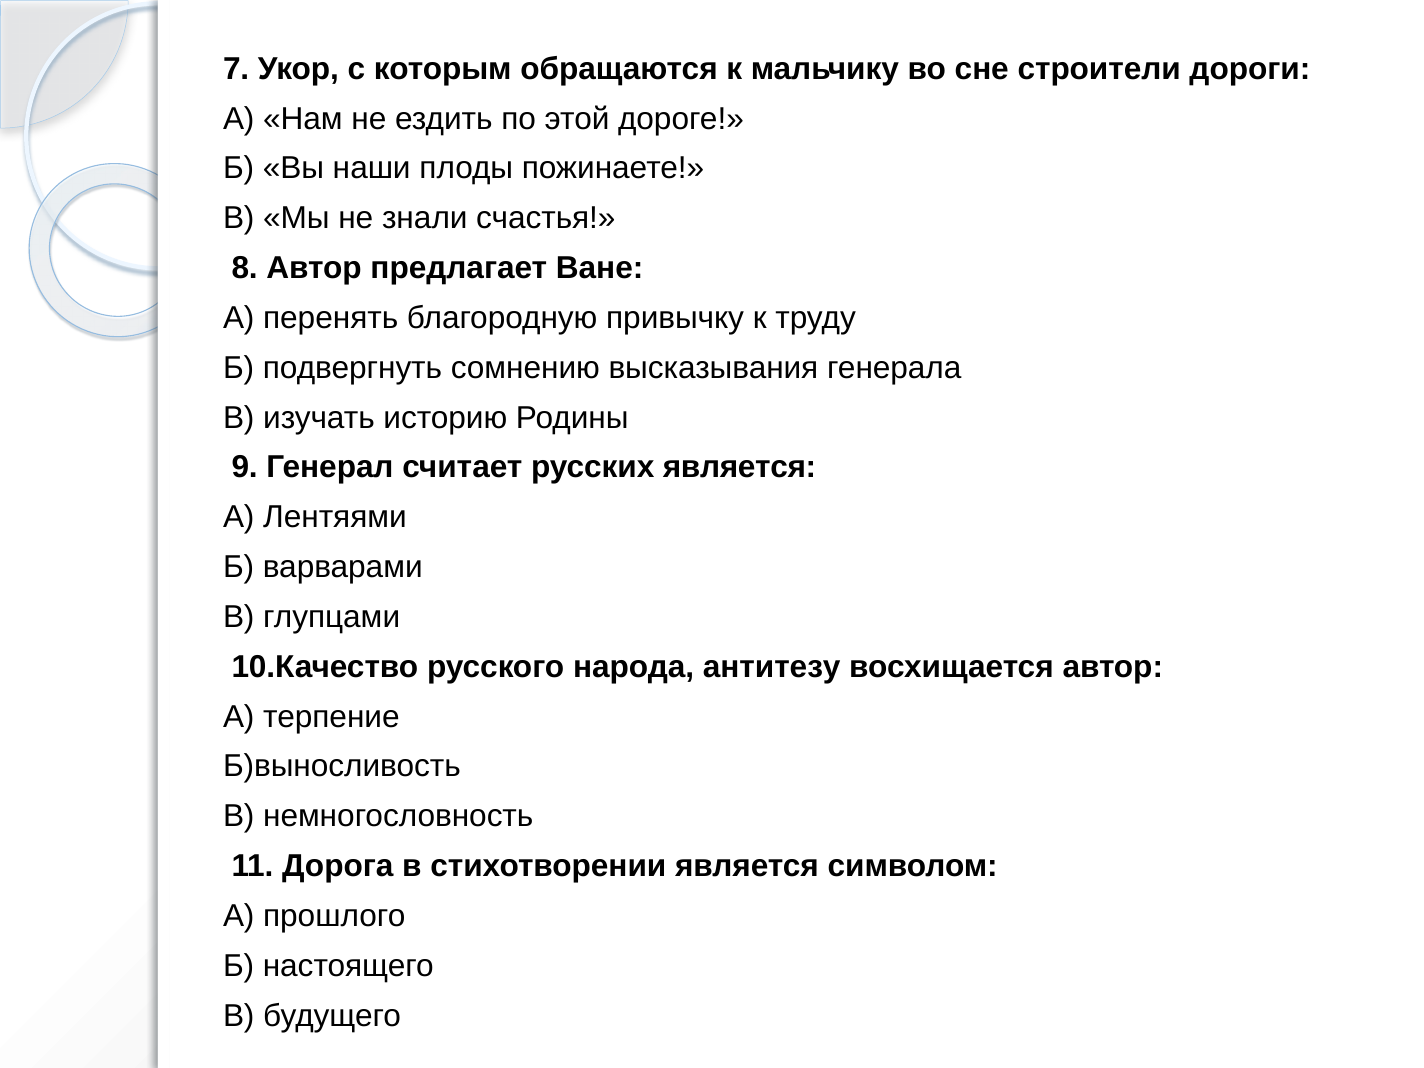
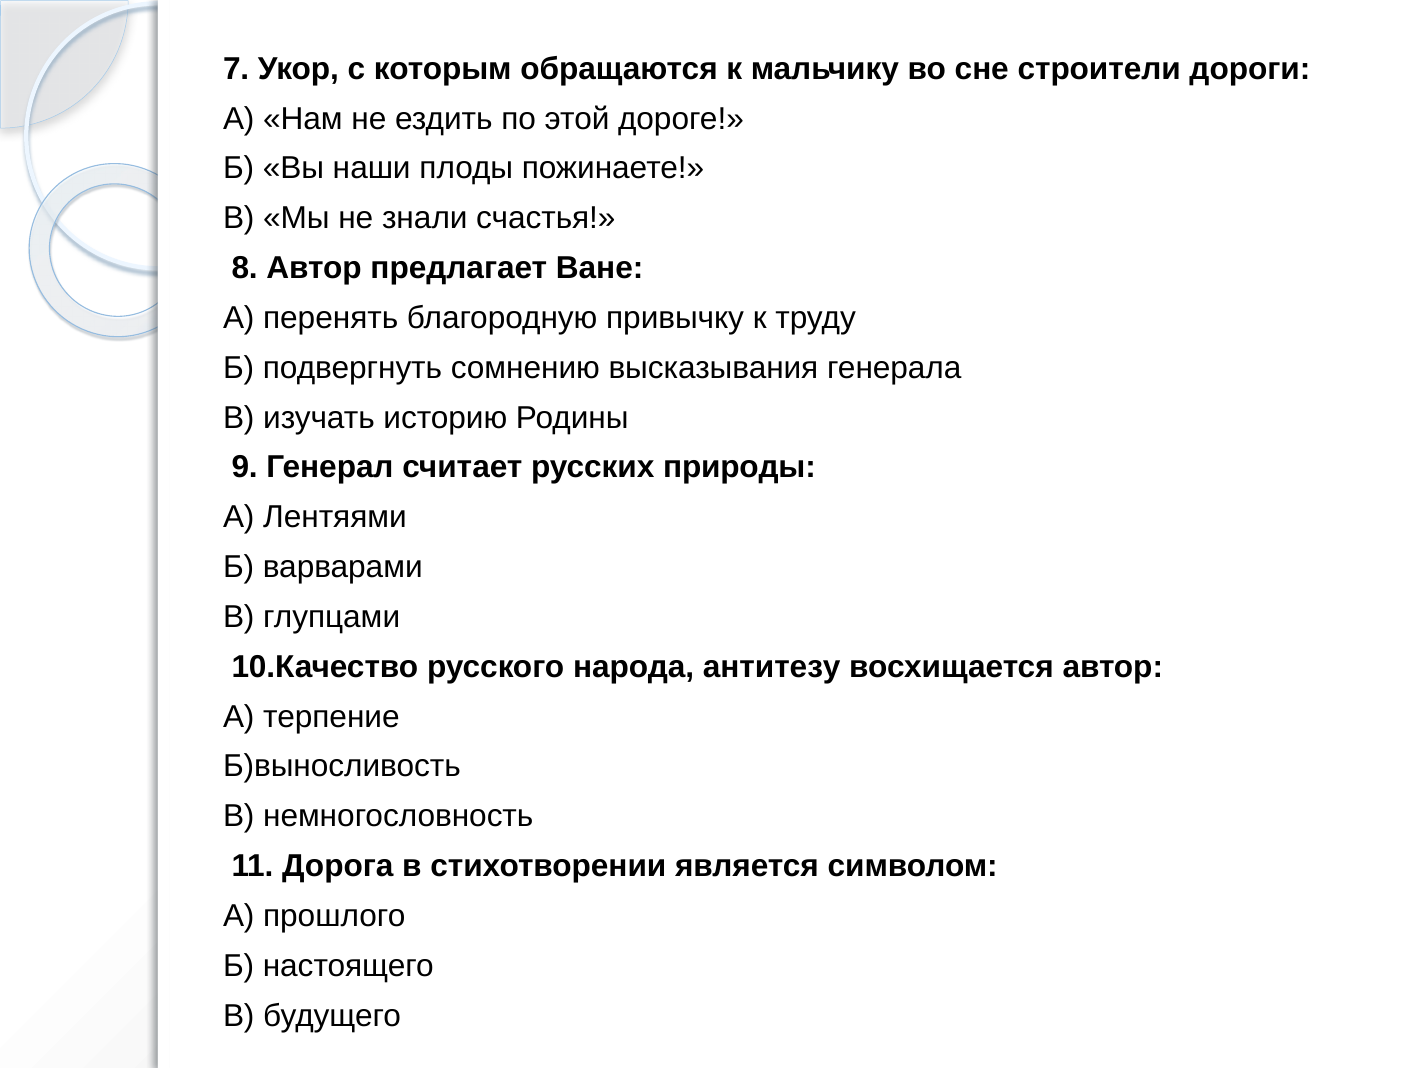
русских является: является -> природы (739, 468)
